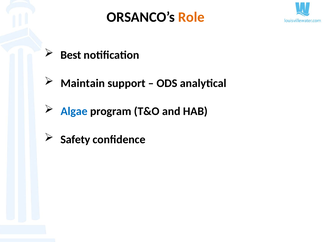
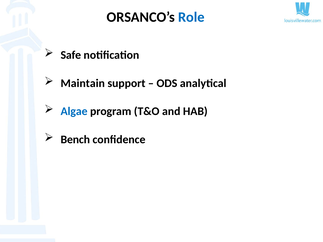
Role colour: orange -> blue (191, 17)
Best: Best -> Safe (71, 55)
Safety: Safety -> Bench (75, 140)
